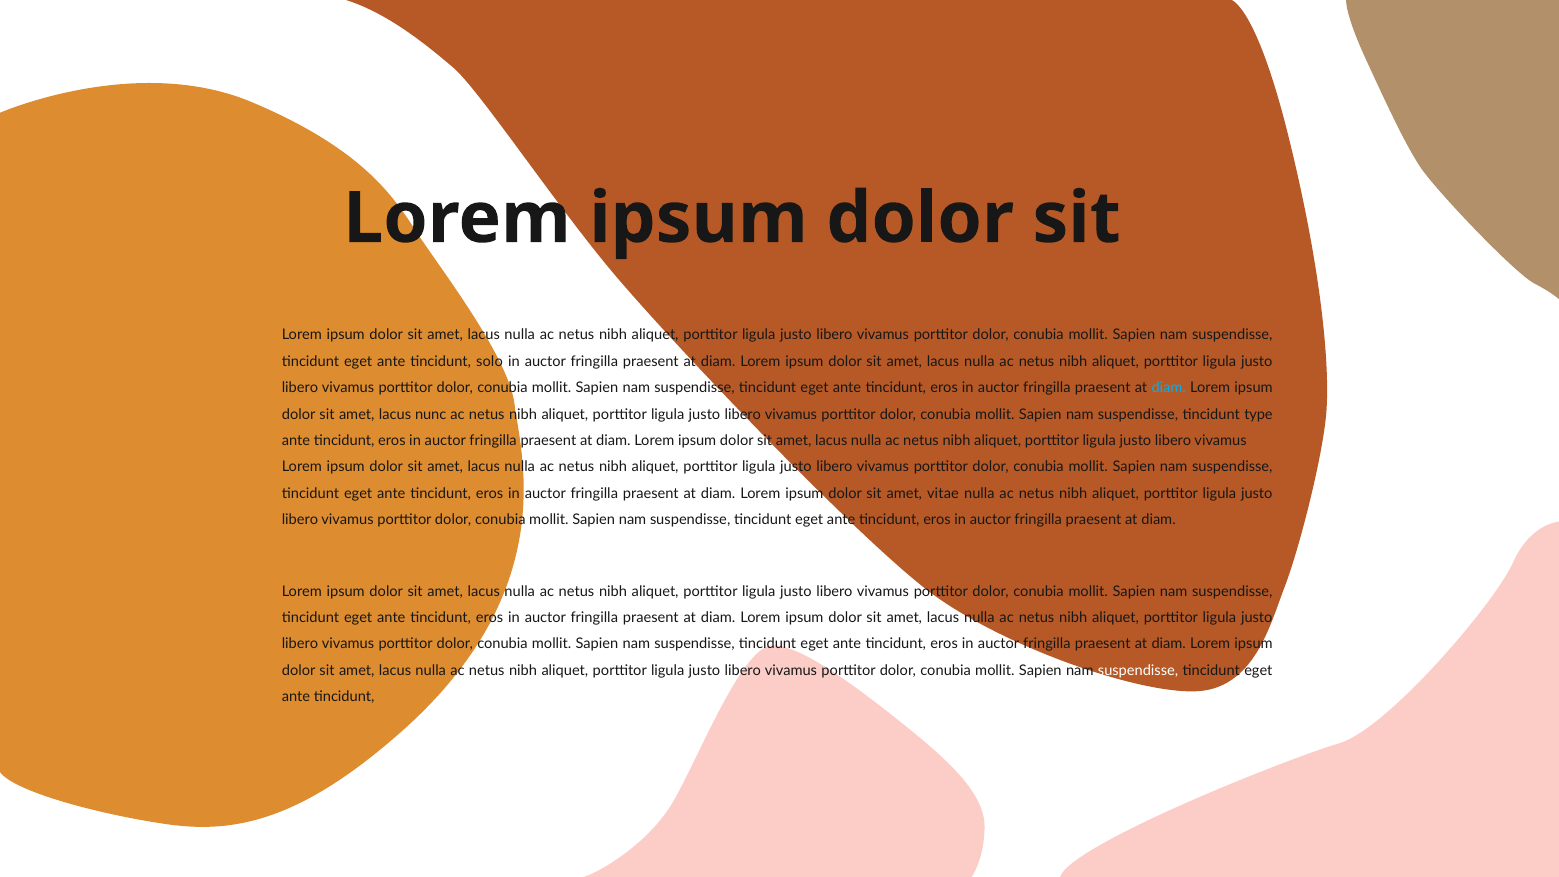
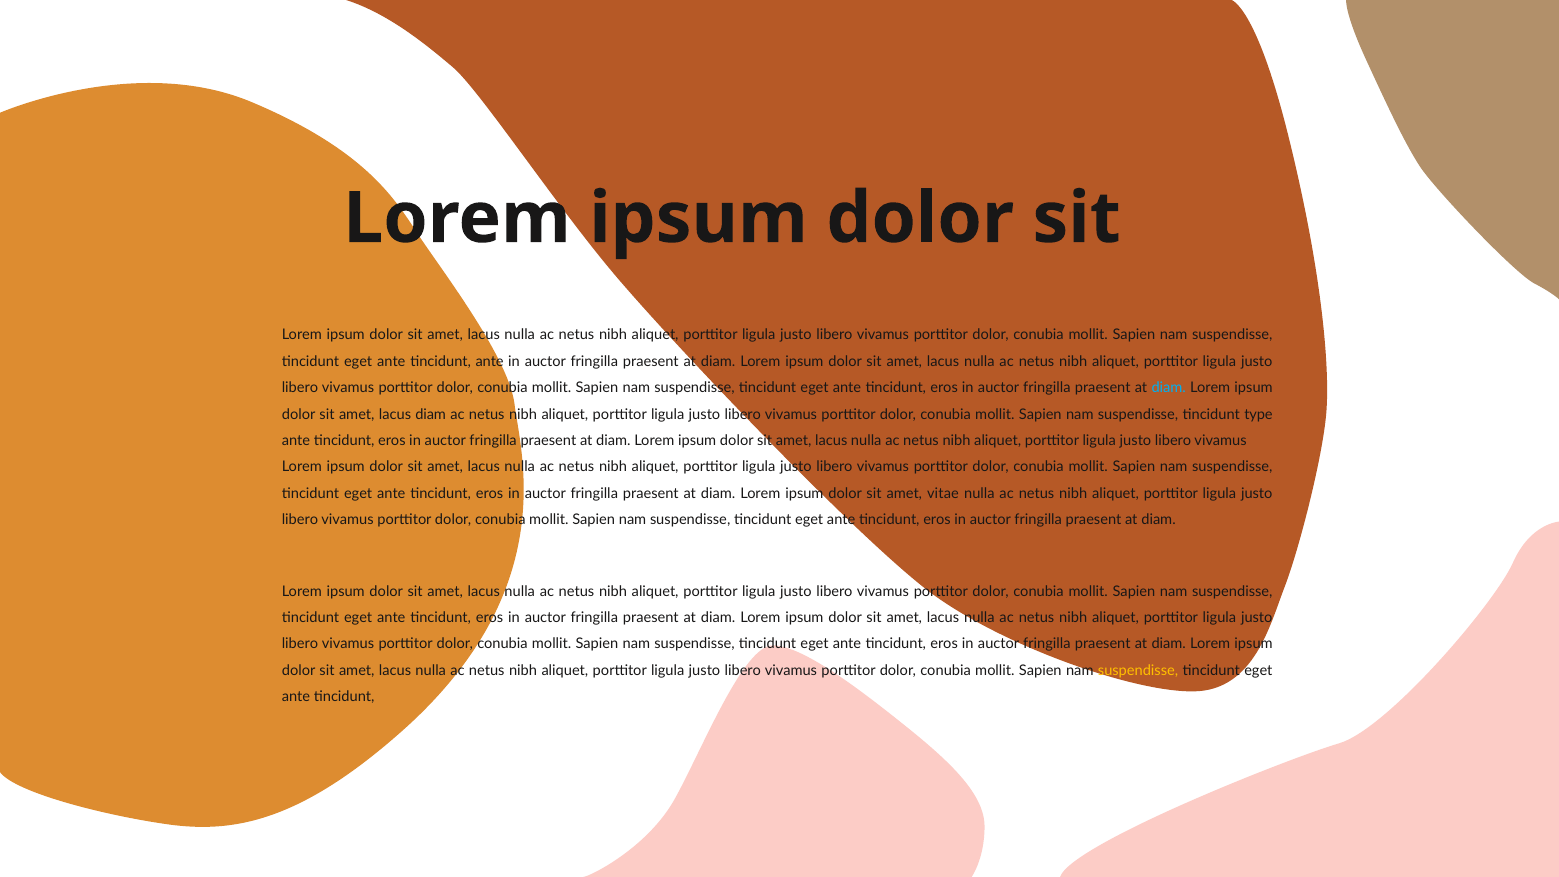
tincidunt solo: solo -> ante (490, 361)
lacus nunc: nunc -> diam (431, 414)
suspendisse colour: white -> yellow (1138, 670)
